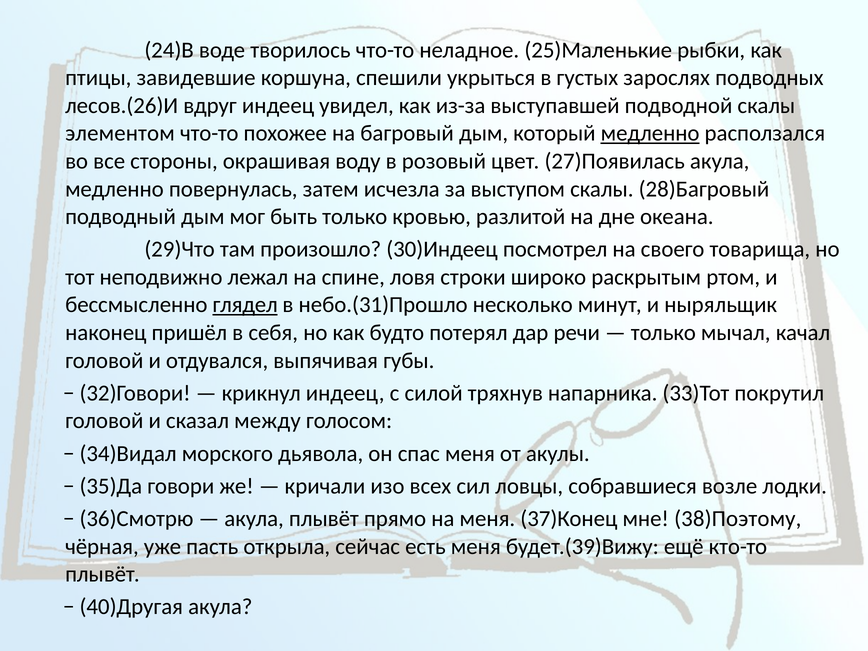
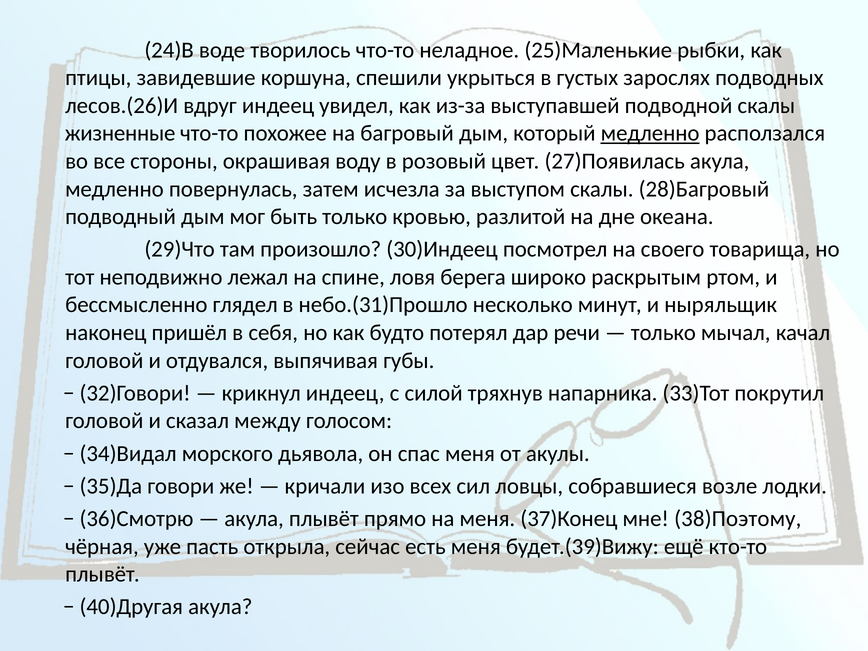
элементом: элементом -> жизненные (120, 133)
строки: строки -> берега (473, 277)
глядел underline: present -> none (245, 305)
